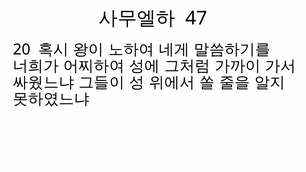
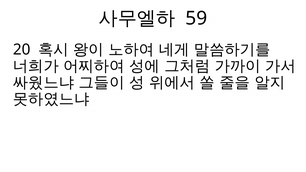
47: 47 -> 59 (196, 18)
